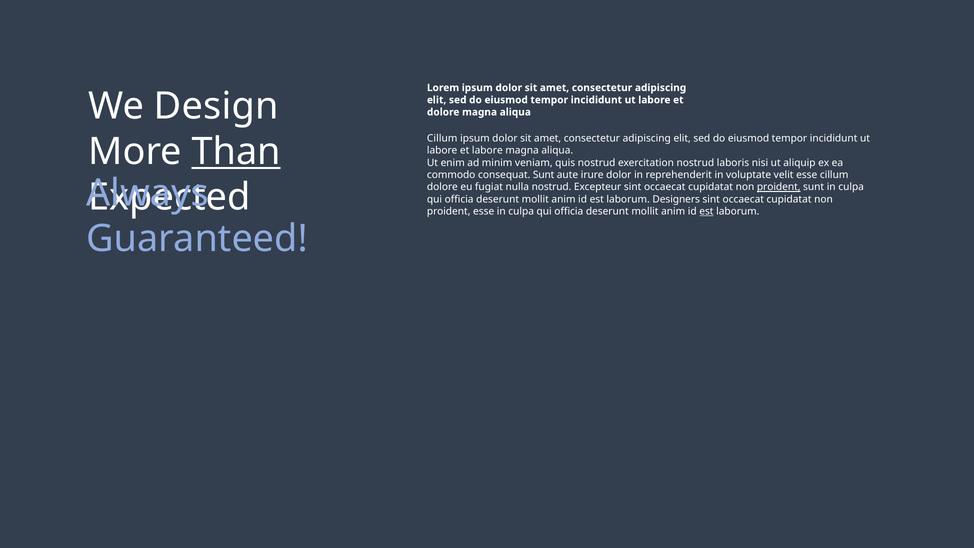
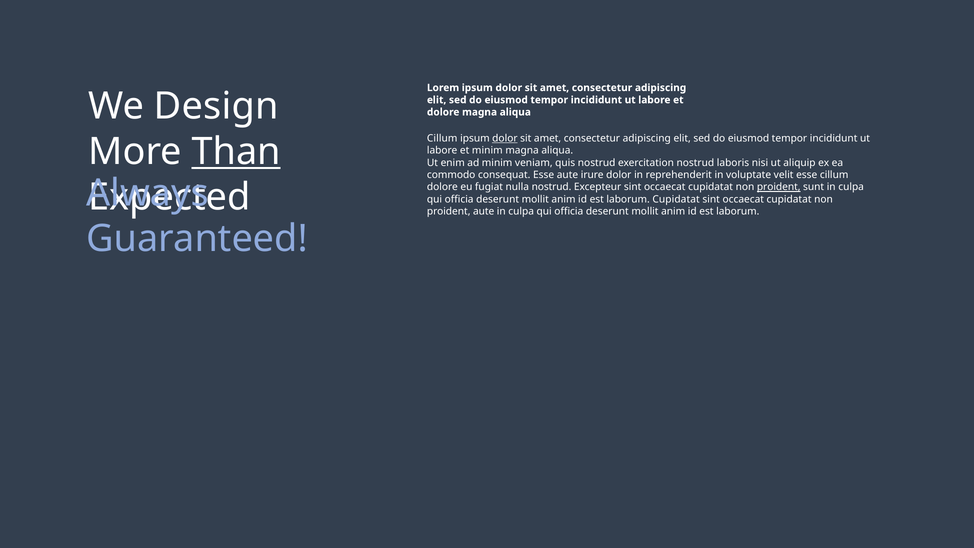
dolor underline: none -> present (505, 138)
et labore: labore -> minim (487, 151)
consequat Sunt: Sunt -> Esse (544, 175)
laborum Designers: Designers -> Cupidatat (676, 199)
proident esse: esse -> aute (484, 211)
est underline: present -> none (706, 211)
